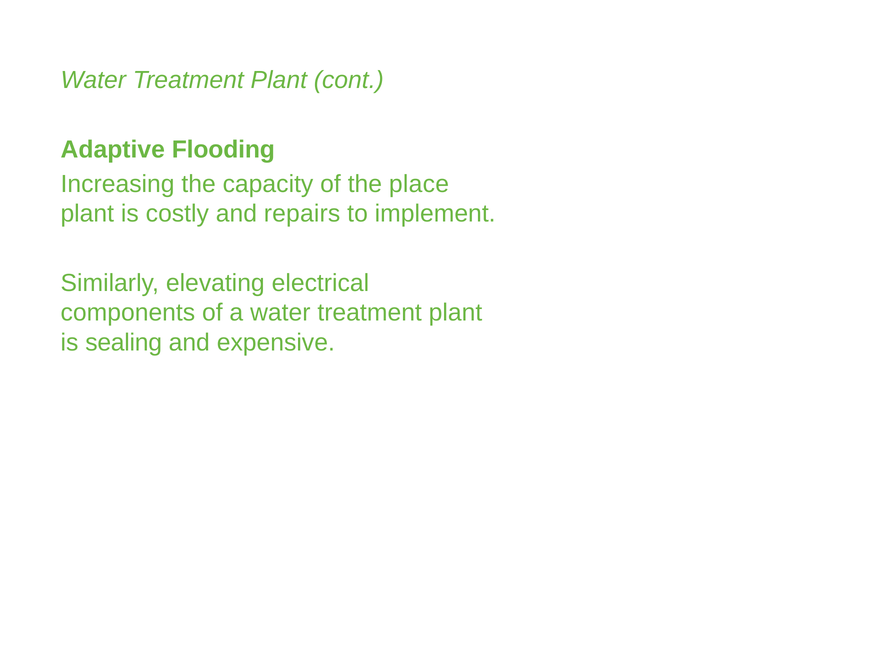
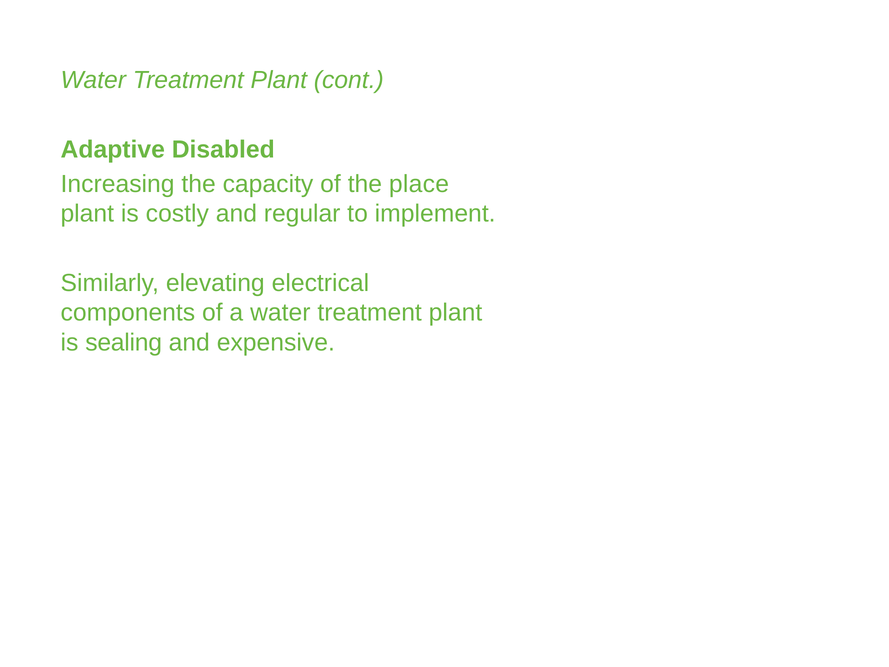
Flooding: Flooding -> Disabled (223, 149)
repairs: repairs -> regular (302, 214)
